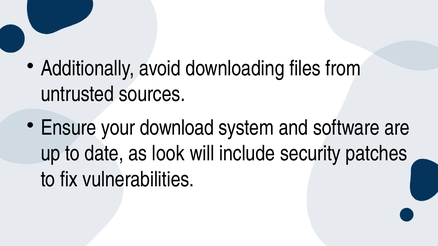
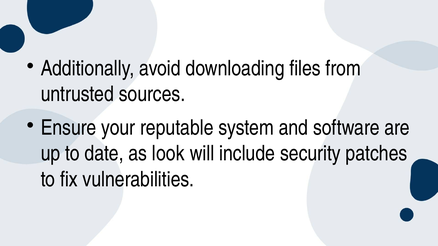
download: download -> reputable (177, 128)
